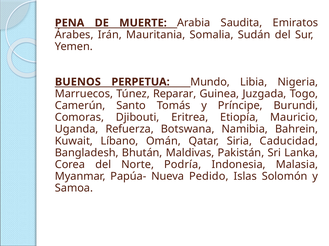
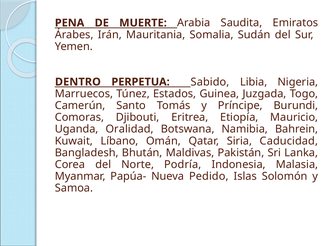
BUENOS: BUENOS -> DENTRO (78, 82)
Mundo: Mundo -> Sabido (210, 82)
Reparar: Reparar -> Estados (175, 94)
Refuerza: Refuerza -> Oralidad (130, 130)
